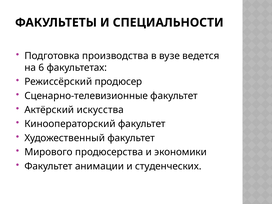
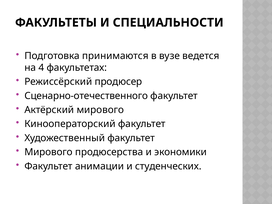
производства: производства -> принимаются (115, 56)
6: 6 -> 4 (41, 68)
Сценарно-телевизионные: Сценарно-телевизионные -> Сценарно-отечественного (86, 96)
Актёрский искусства: искусства -> мирового (100, 110)
